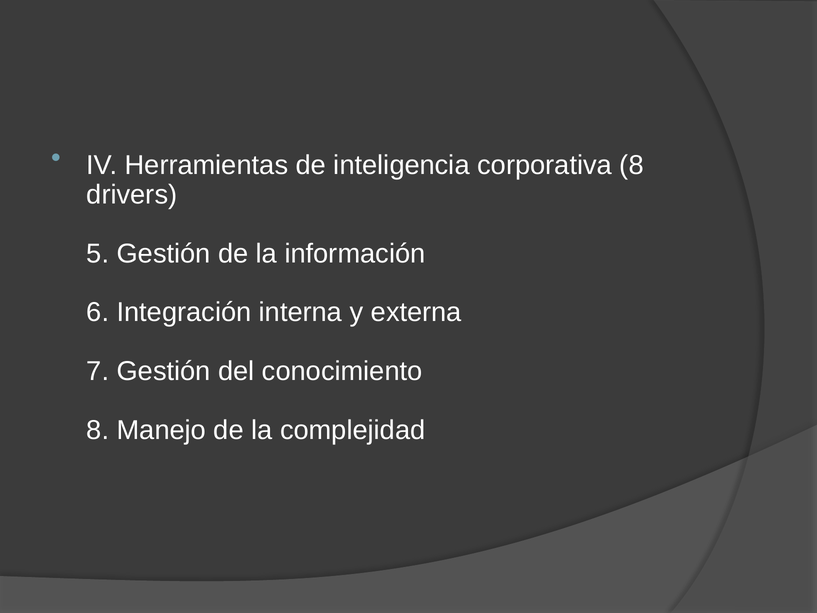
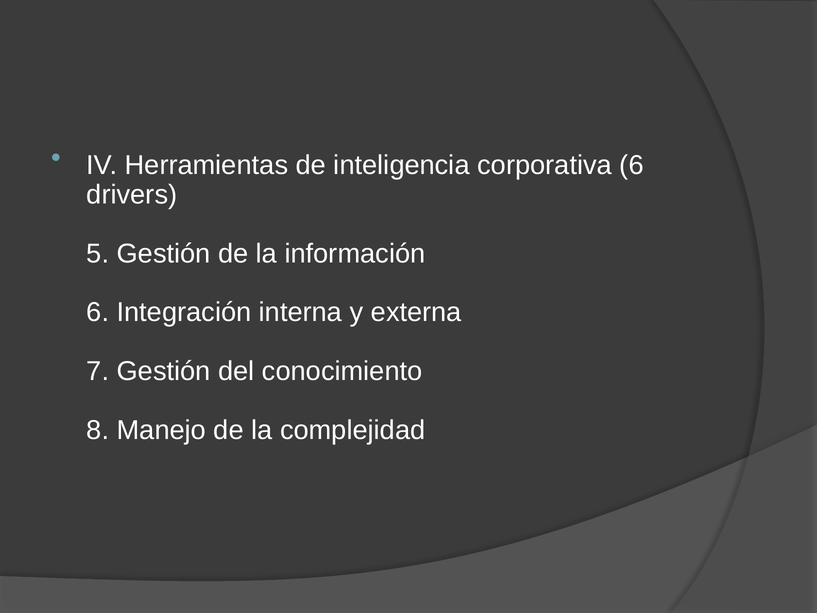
corporativa 8: 8 -> 6 (632, 165)
